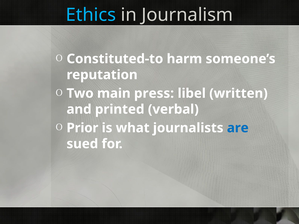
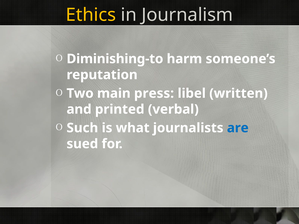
Ethics colour: light blue -> yellow (91, 15)
Constituted-to: Constituted-to -> Diminishing-to (115, 59)
Prior: Prior -> Such (82, 128)
